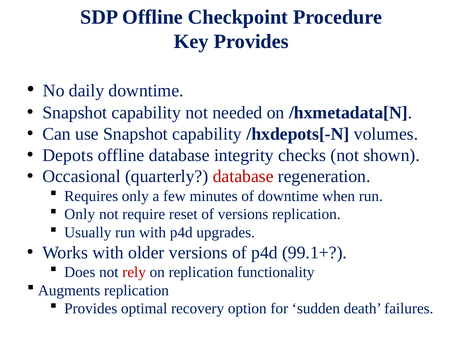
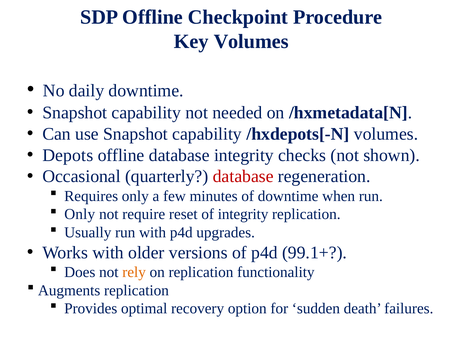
Key Provides: Provides -> Volumes (251, 41)
of versions: versions -> integrity (243, 214)
rely colour: red -> orange (134, 271)
